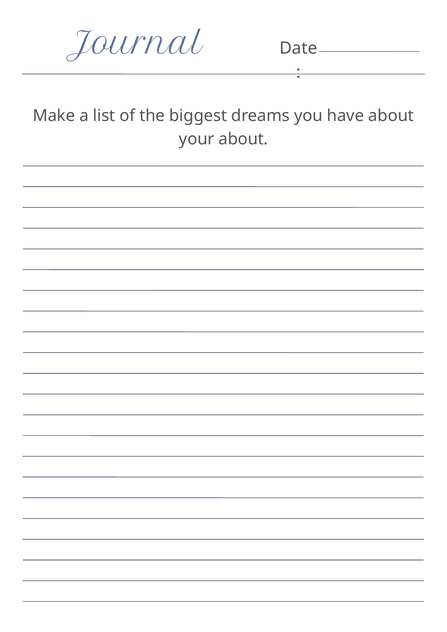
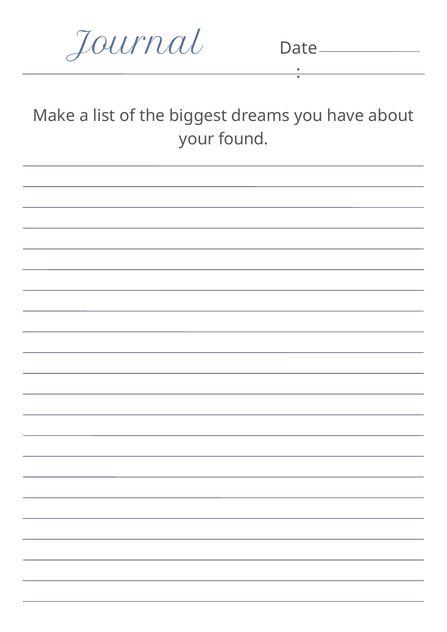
your about: about -> found (243, 139)
